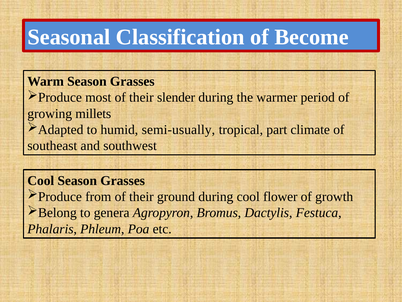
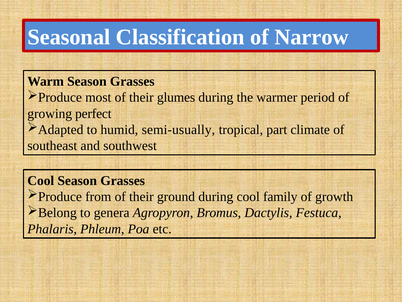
Become: Become -> Narrow (312, 37)
slender: slender -> glumes (176, 97)
millets: millets -> perfect (93, 113)
flower: flower -> family (280, 196)
